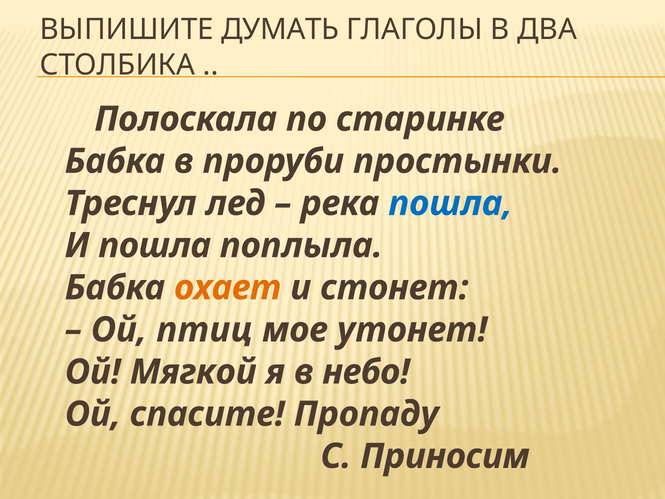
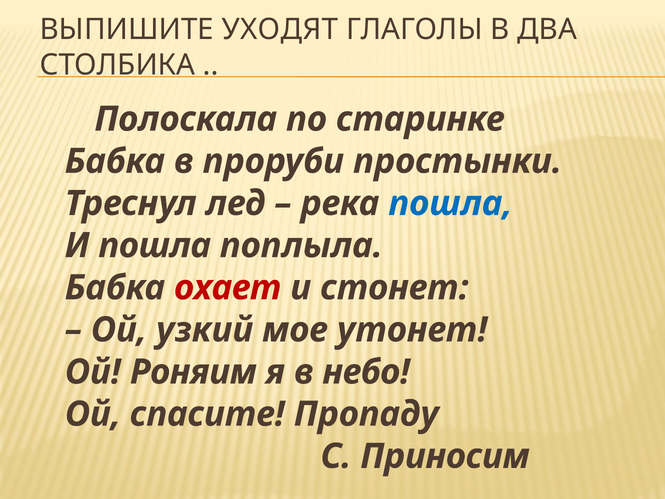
ДУМАТЬ: ДУМАТЬ -> УХОДЯТ (280, 29)
охает colour: orange -> red (228, 288)
птиц: птиц -> узкий (205, 330)
Мягкой: Мягкой -> Роняим (193, 372)
